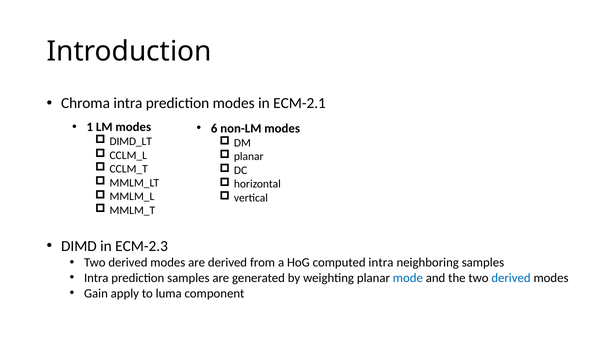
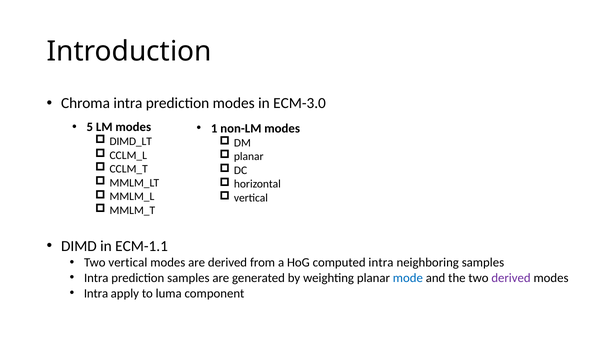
ECM-2.1: ECM-2.1 -> ECM-3.0 (300, 103)
1: 1 -> 5 (90, 127)
6: 6 -> 1 (214, 128)
ECM-2.3: ECM-2.3 -> ECM-1.1 (142, 246)
derived: derived -> vertical (128, 263)
derived colour: blue -> purple (511, 278)
Gain: Gain -> Intra (96, 293)
